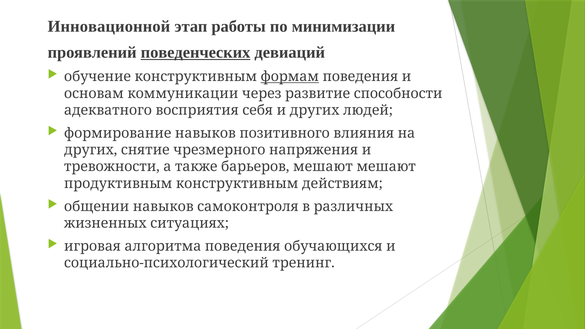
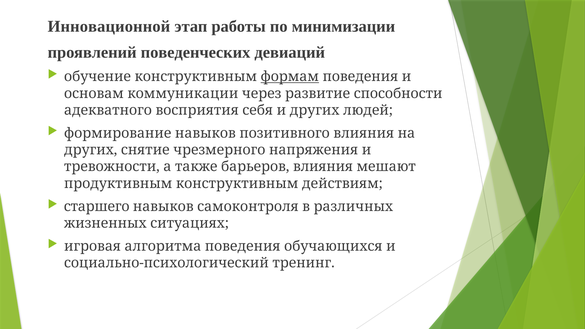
поведенческих underline: present -> none (196, 52)
барьеров мешают: мешают -> влияния (323, 167)
общении: общении -> старшего (97, 206)
